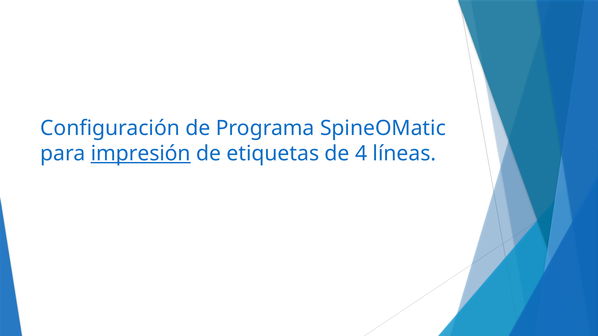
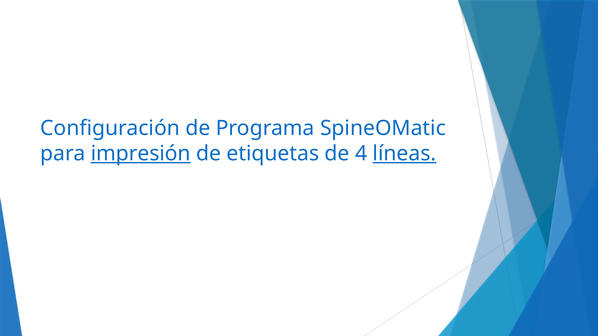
líneas underline: none -> present (404, 154)
